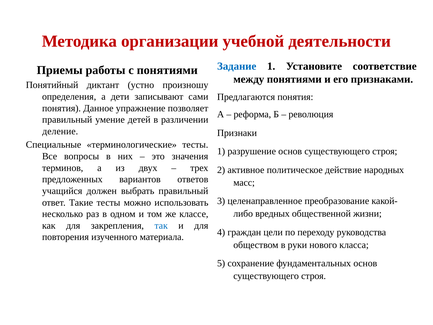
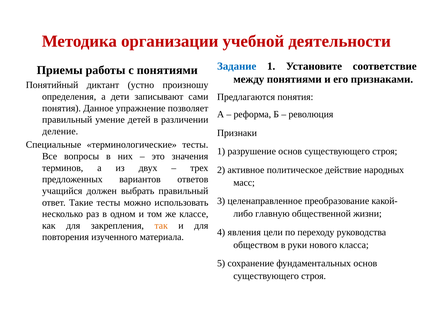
вредных: вредных -> главную (272, 214)
так colour: blue -> orange (161, 225)
граждан: граждан -> явления (244, 232)
